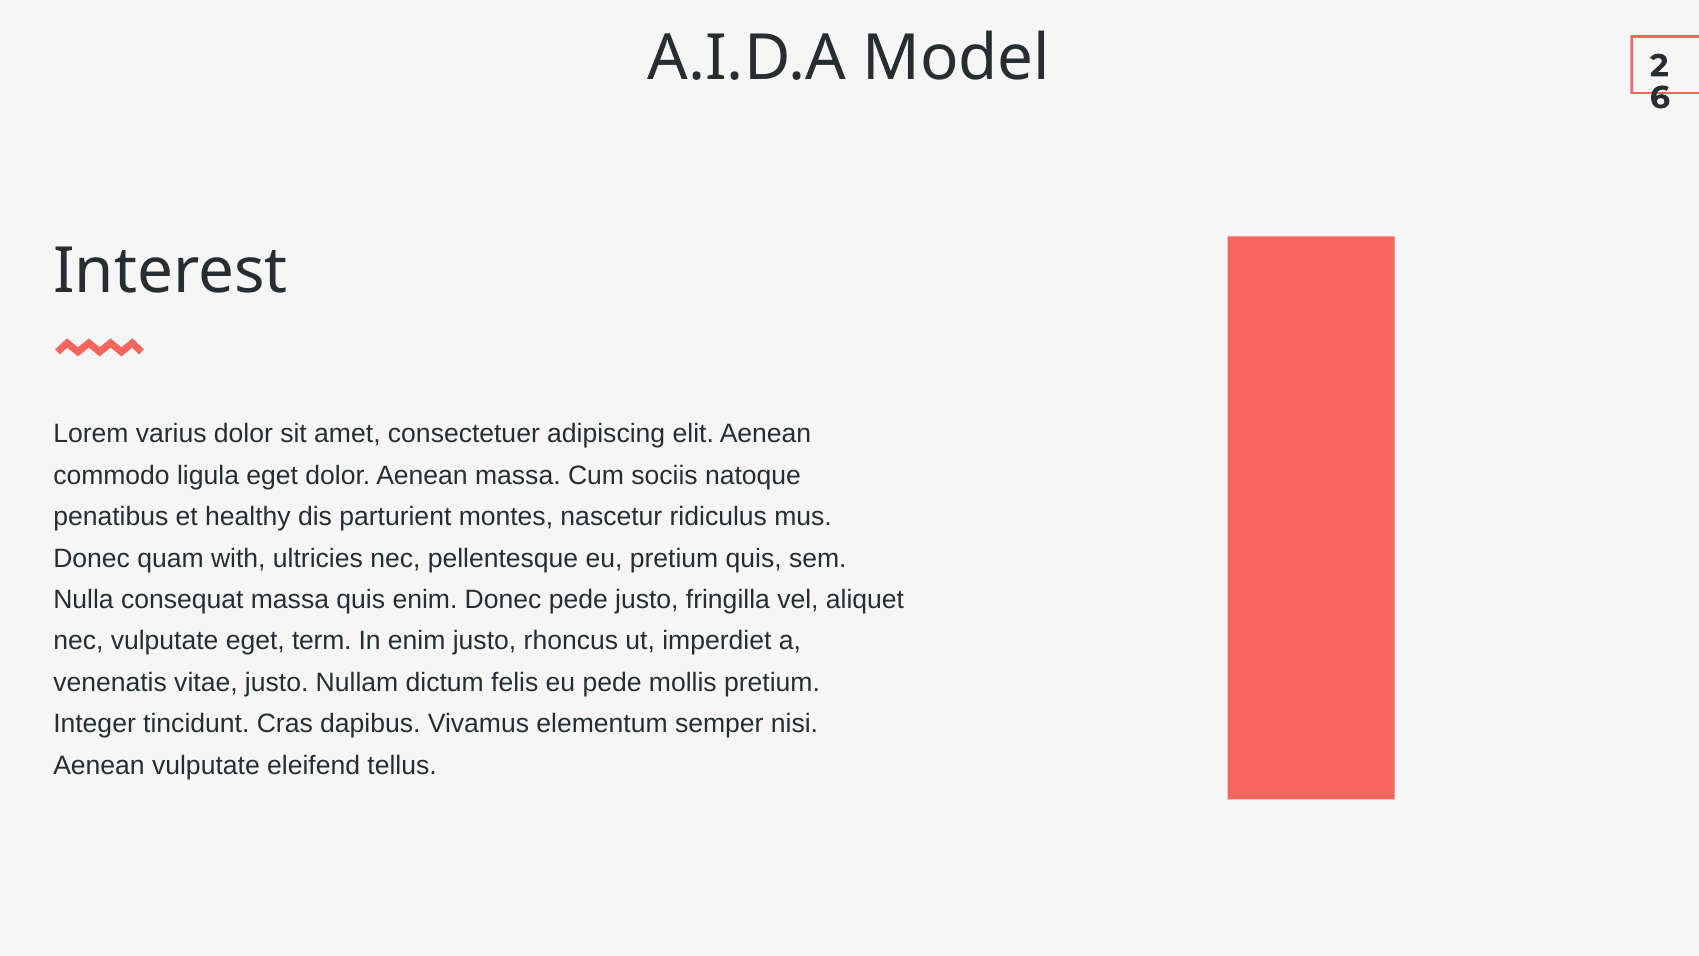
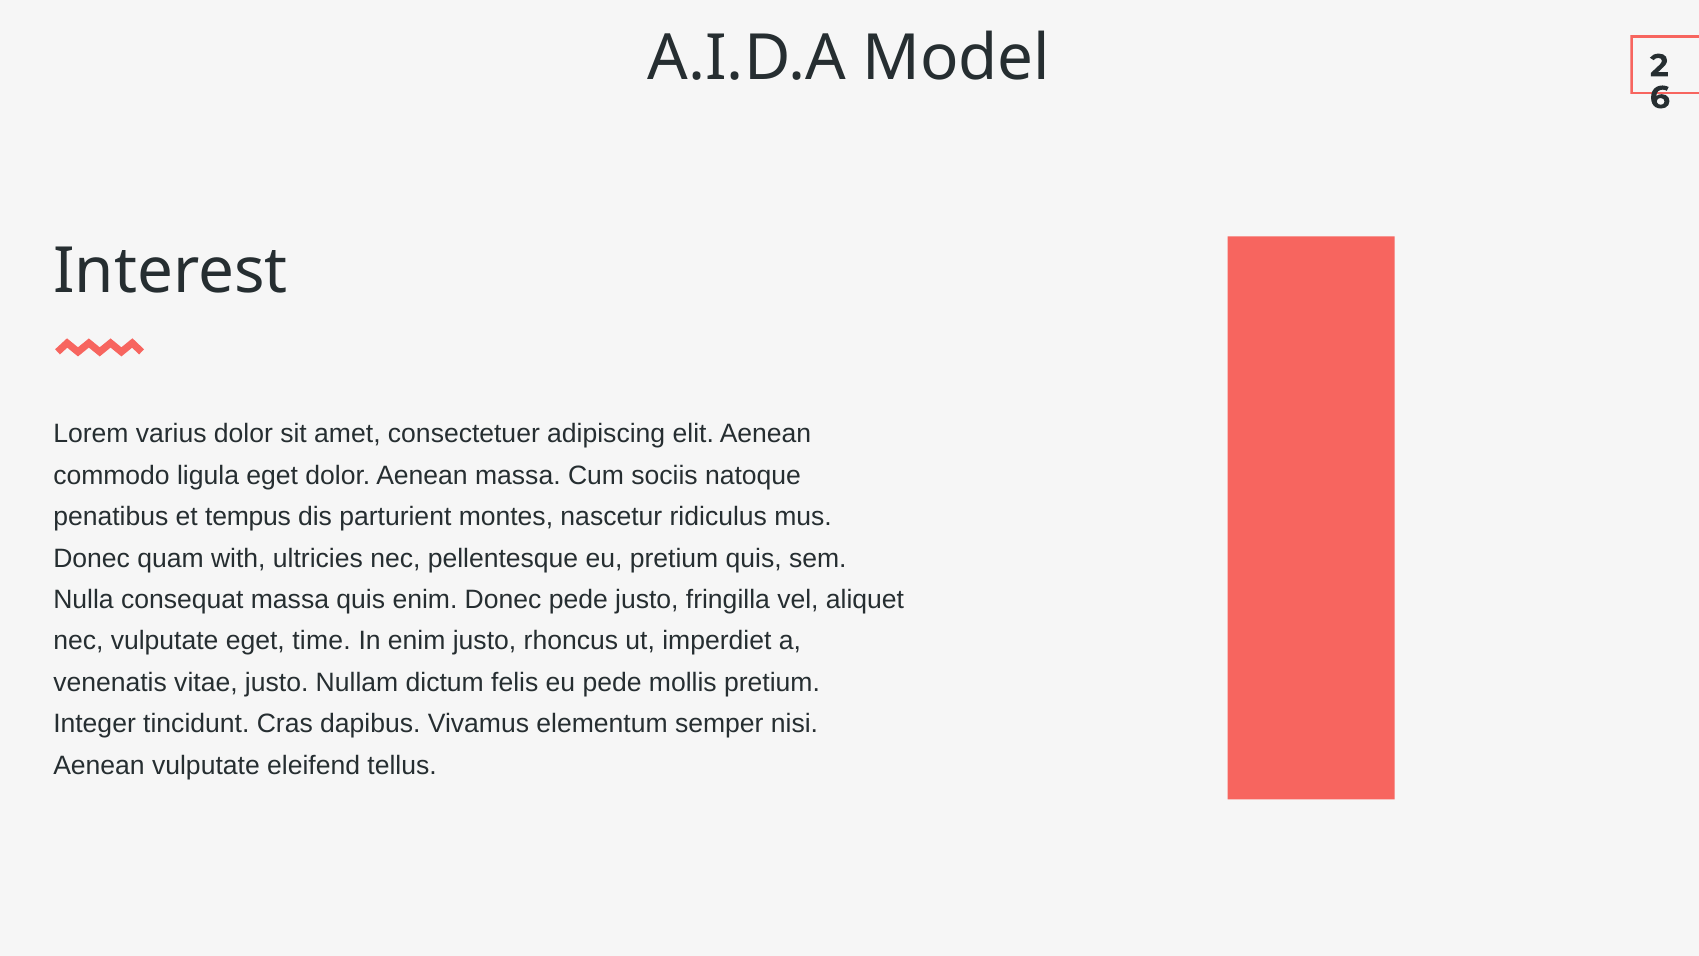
healthy: healthy -> tempus (248, 517)
term: term -> time (322, 641)
